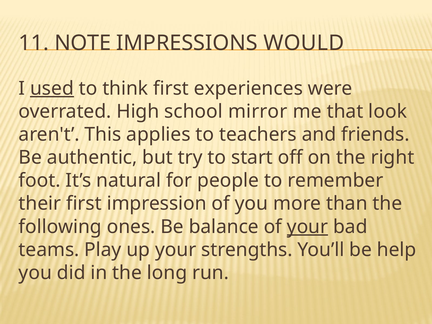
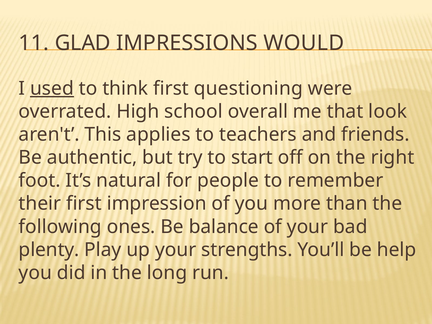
NOTE: NOTE -> GLAD (83, 43)
experiences: experiences -> questioning (248, 88)
mirror: mirror -> overall (258, 111)
your underline: present -> none (307, 227)
teams: teams -> plenty (49, 250)
